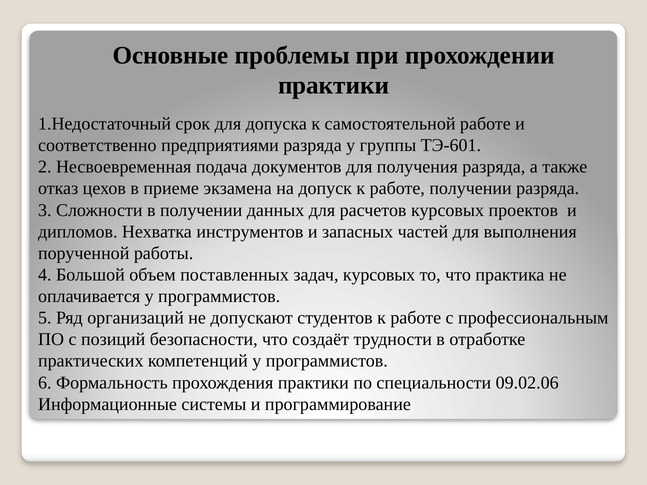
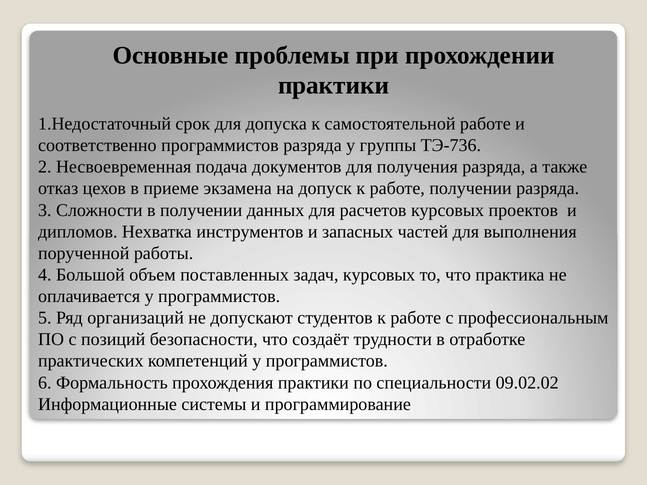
соответственно предприятиями: предприятиями -> программистов (220, 145)
ТЭ-601: ТЭ-601 -> ТЭ-736 (451, 145)
09.02.06: 09.02.06 -> 09.02.02 (527, 383)
